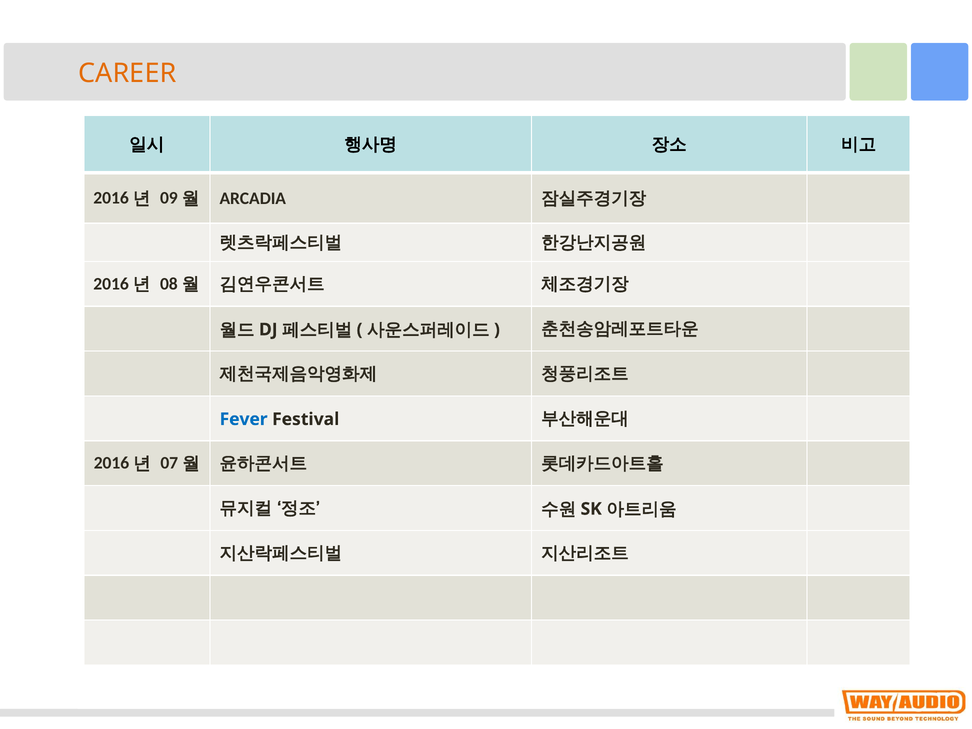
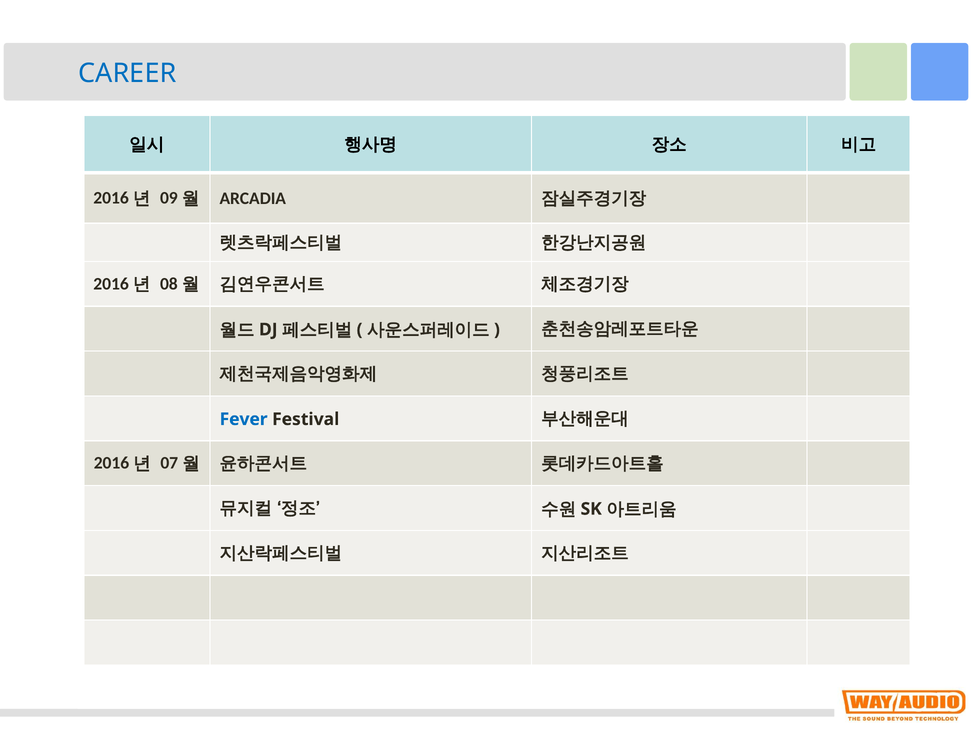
CAREER colour: orange -> blue (127, 74)
